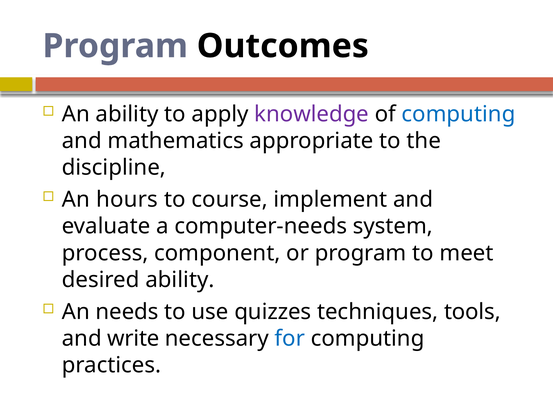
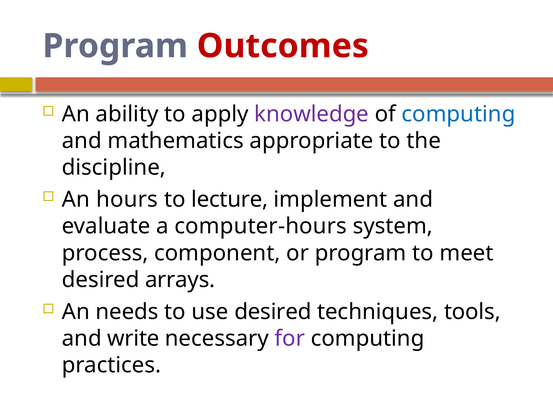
Outcomes colour: black -> red (283, 46)
course: course -> lecture (230, 200)
computer-needs: computer-needs -> computer-hours (261, 227)
desired ability: ability -> arrays (180, 280)
use quizzes: quizzes -> desired (273, 312)
for colour: blue -> purple (290, 339)
